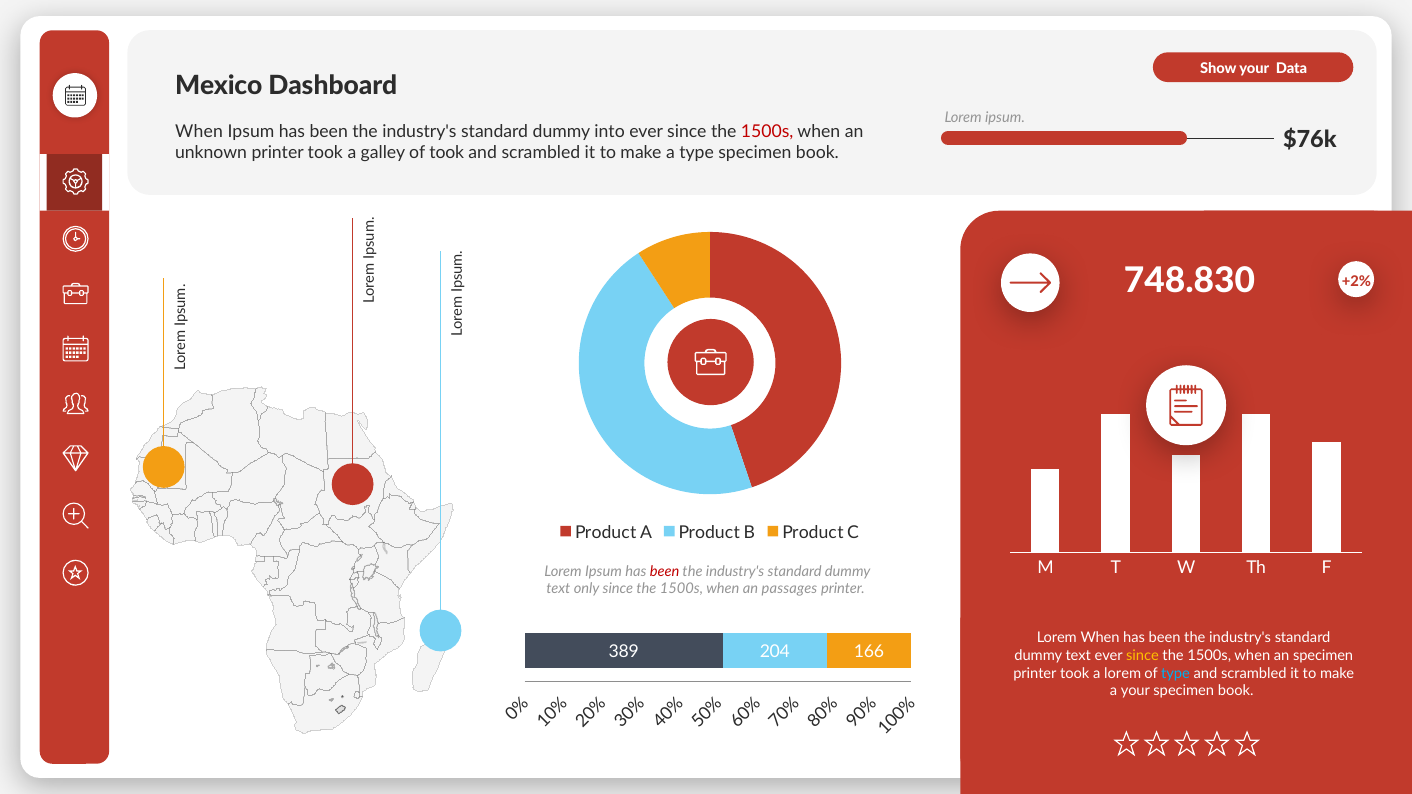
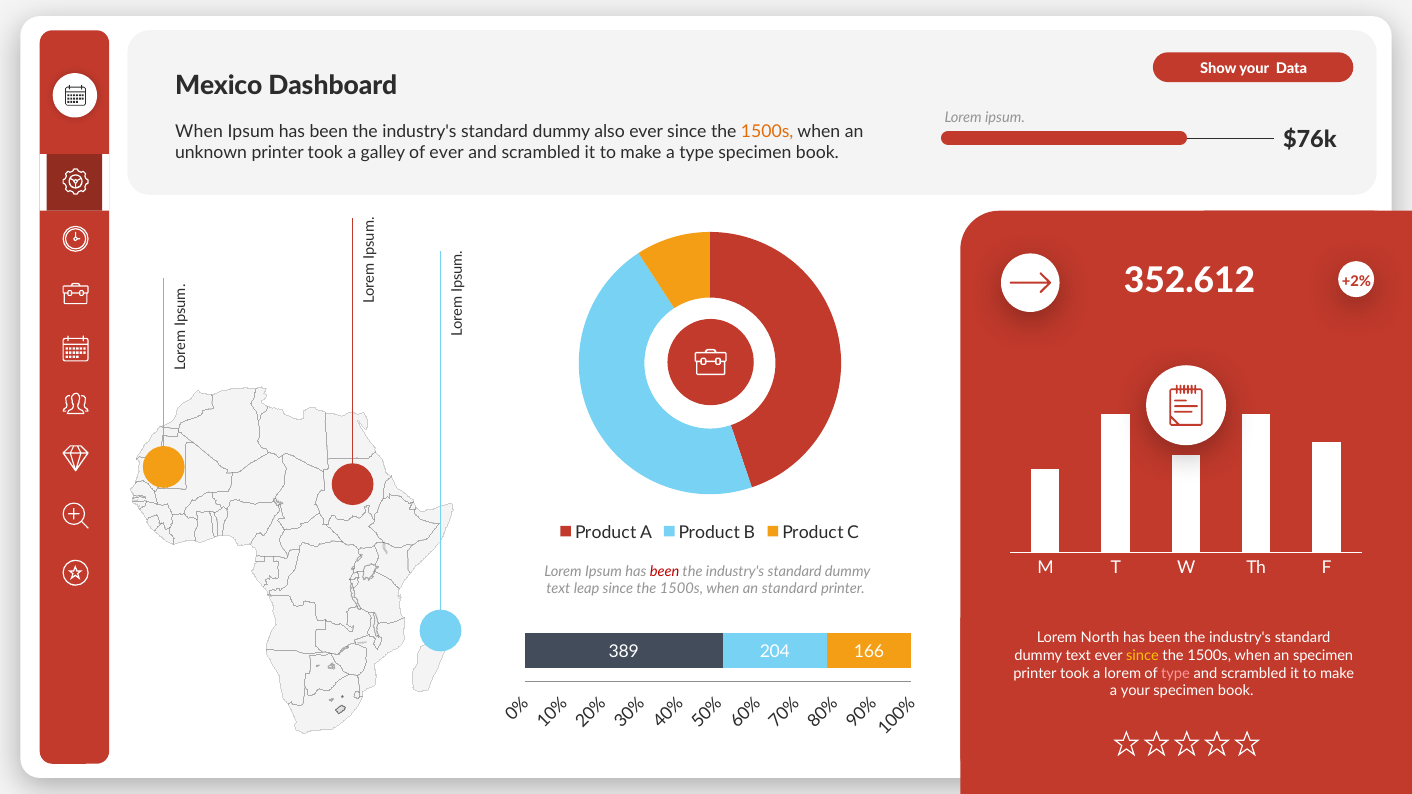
into: into -> also (610, 131)
1500s colour: red -> orange (767, 131)
of took: took -> ever (447, 153)
748.830: 748.830 -> 352.612 (1190, 281)
only: only -> leap (587, 589)
an passages: passages -> standard (790, 589)
Lorem When: When -> North (1100, 638)
type colour: light blue -> pink (1176, 674)
